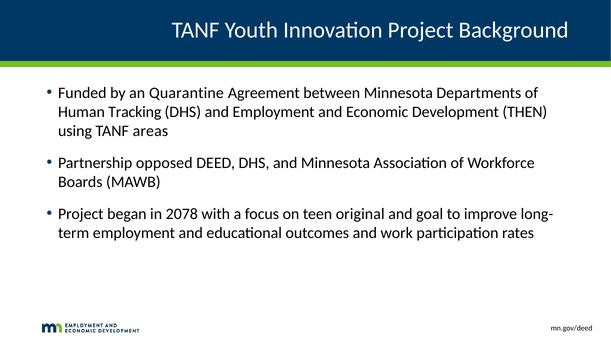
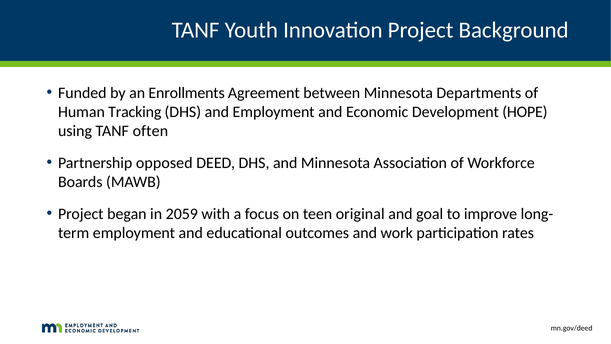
Quarantine: Quarantine -> Enrollments (187, 93)
THEN: THEN -> HOPE (525, 112)
areas: areas -> often (150, 131)
2078: 2078 -> 2059 (182, 214)
